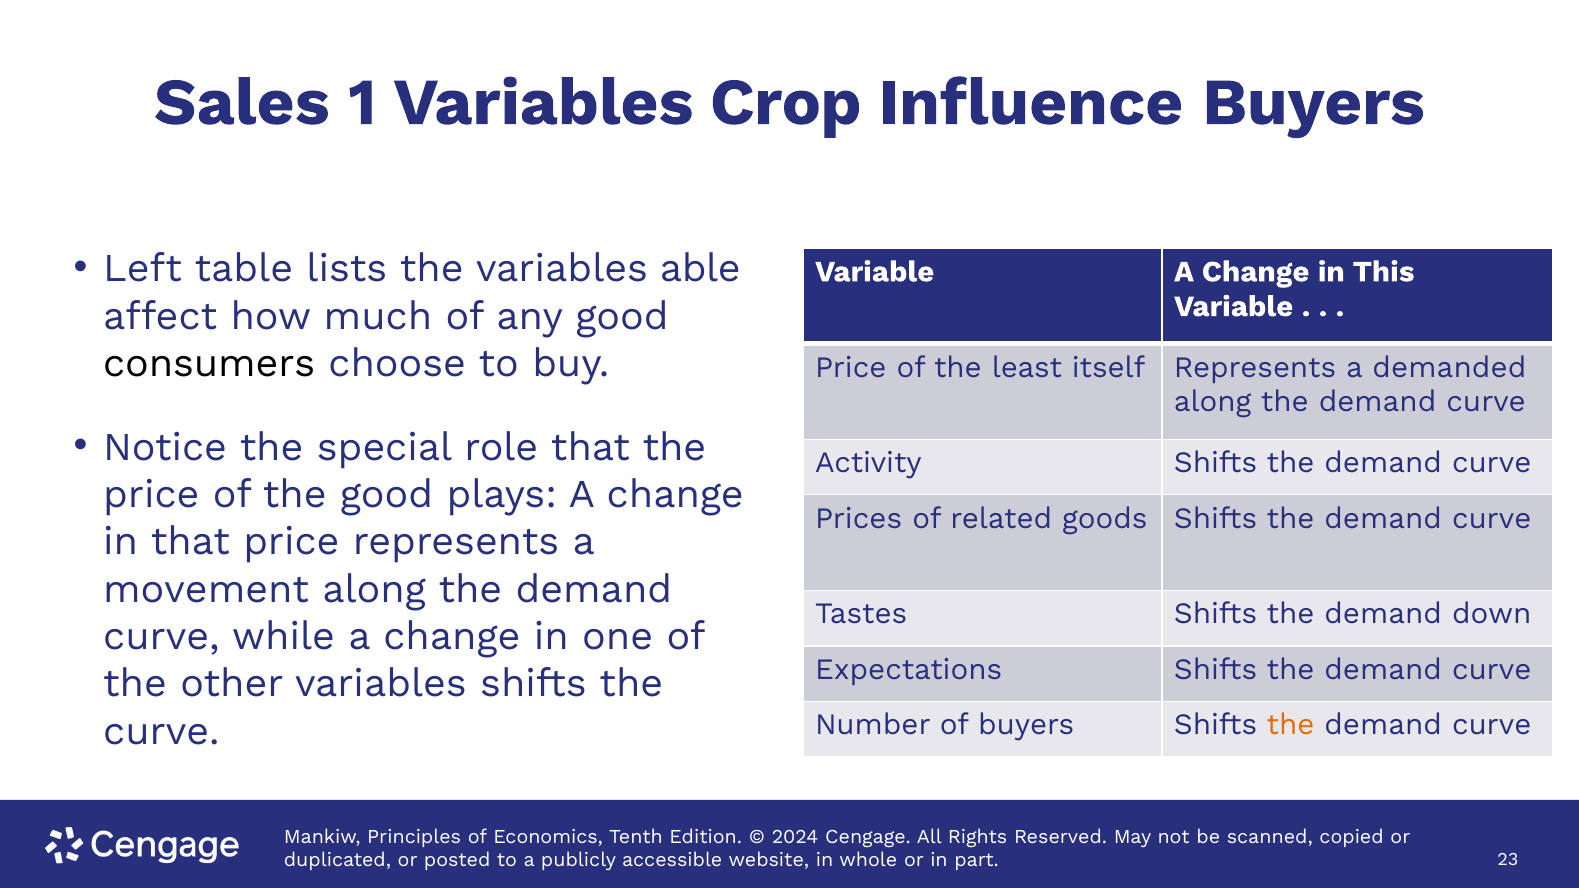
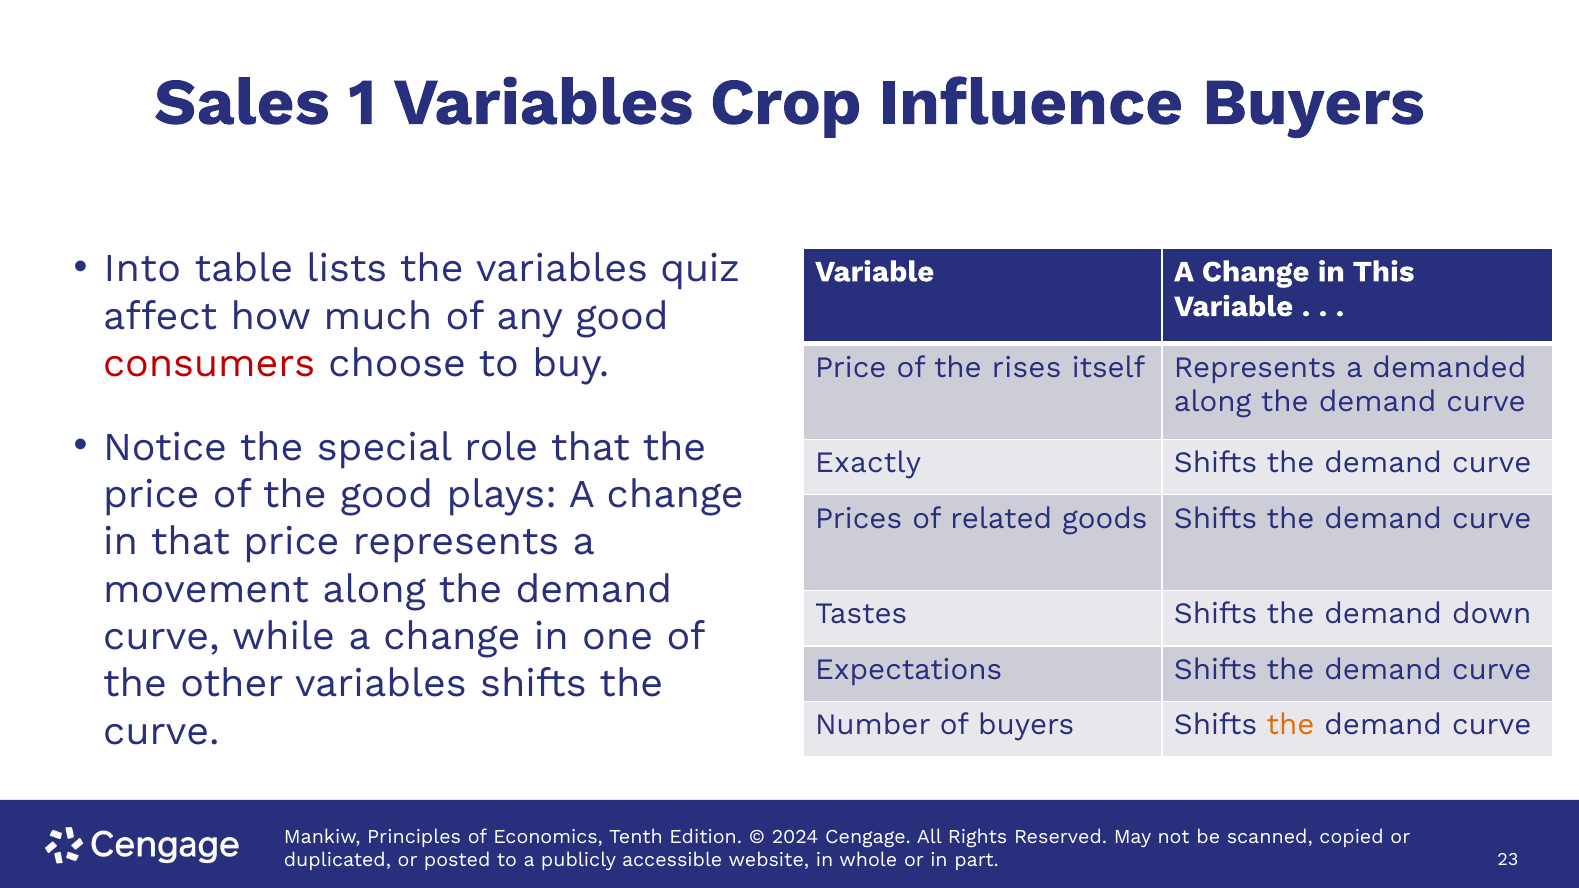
Left: Left -> Into (142, 269)
able: able -> quiz (700, 269)
consumers colour: black -> red (209, 364)
least: least -> rises (1027, 367)
Activity: Activity -> Exactly (868, 463)
